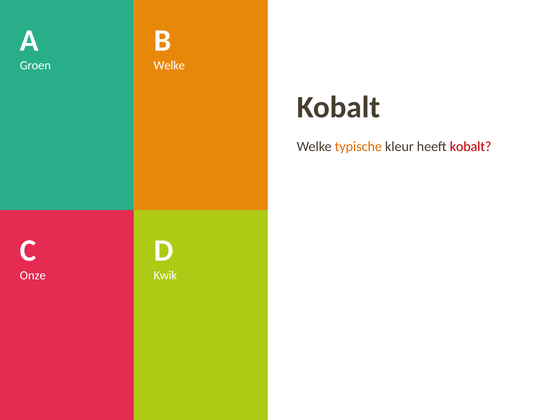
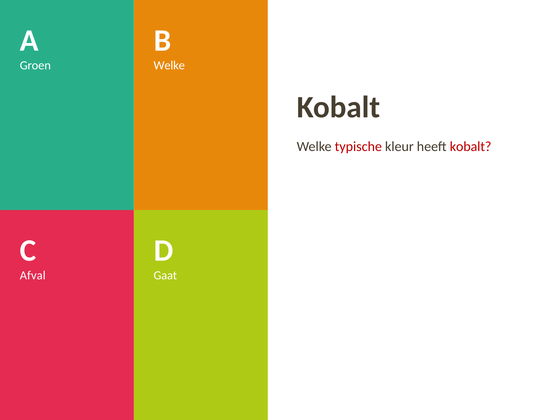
typische colour: orange -> red (358, 146)
Onze: Onze -> Afval (33, 275)
Kwik: Kwik -> Gaat (165, 275)
